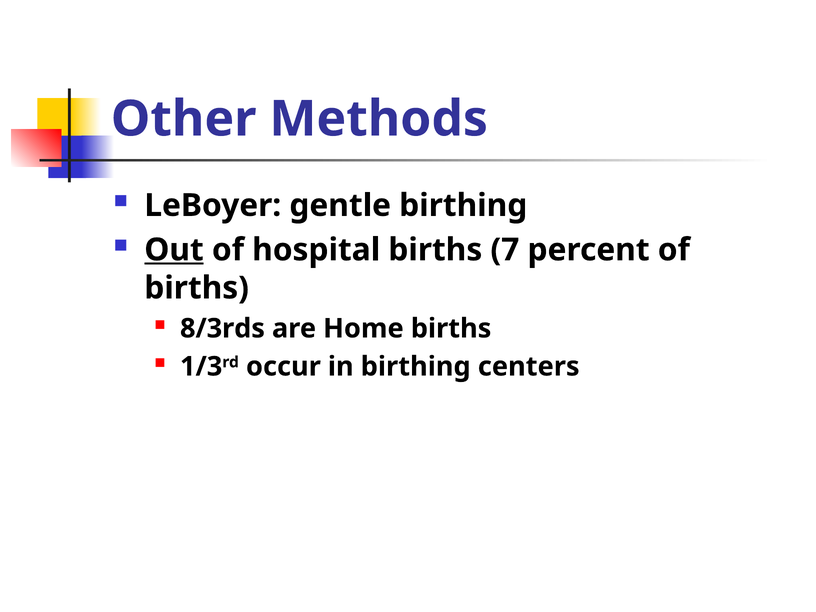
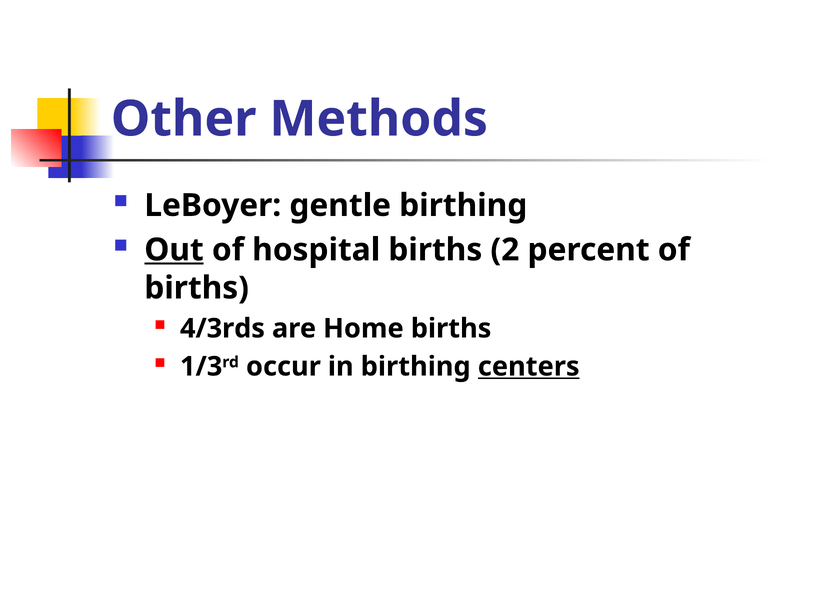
7: 7 -> 2 (505, 250)
8/3rds: 8/3rds -> 4/3rds (222, 328)
centers underline: none -> present (529, 367)
